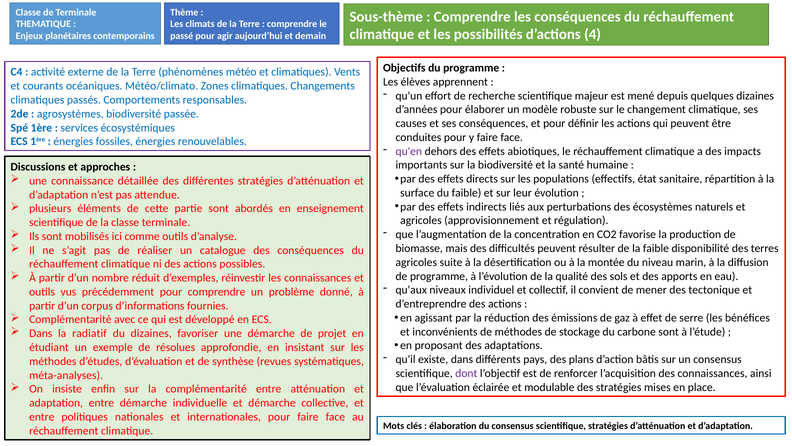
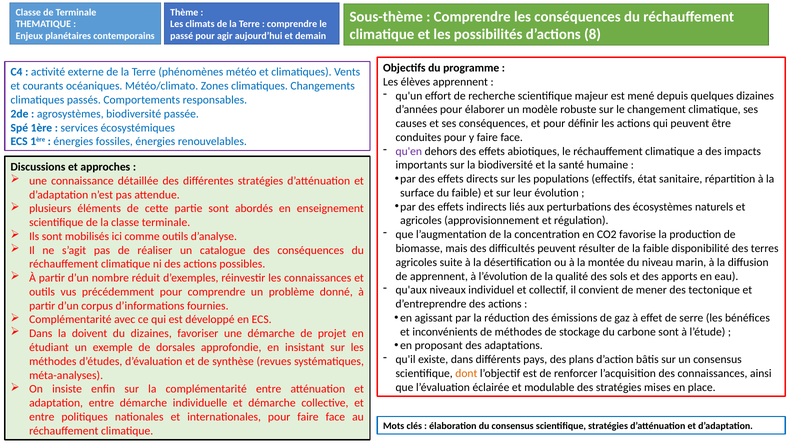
4: 4 -> 8 (593, 34)
de programme: programme -> apprennent (439, 276)
radiatif: radiatif -> doivent (90, 333)
résolues: résolues -> dorsales (176, 347)
dont colour: purple -> orange (466, 373)
